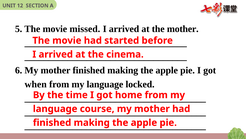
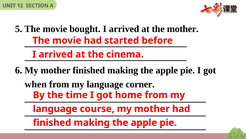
missed: missed -> bought (85, 29)
locked: locked -> corner (140, 84)
